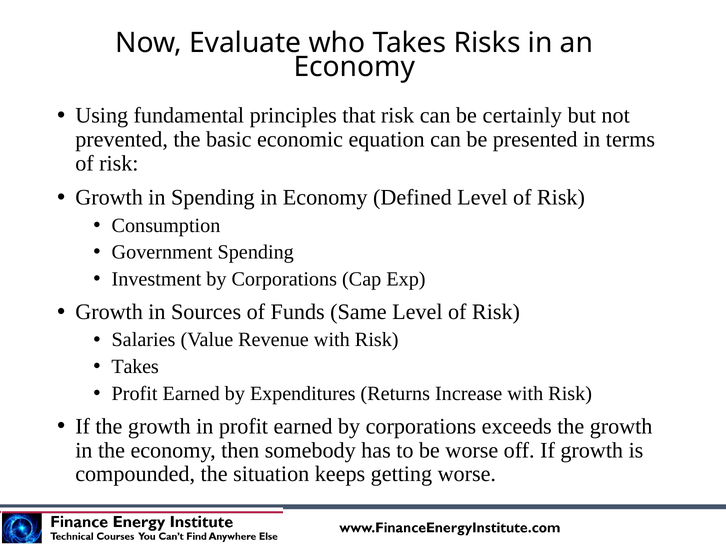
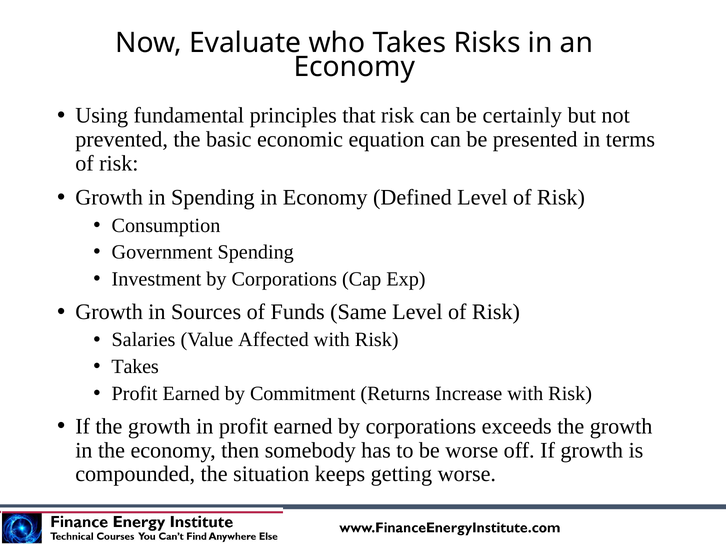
Revenue: Revenue -> Affected (273, 340)
Expenditures: Expenditures -> Commitment (303, 394)
